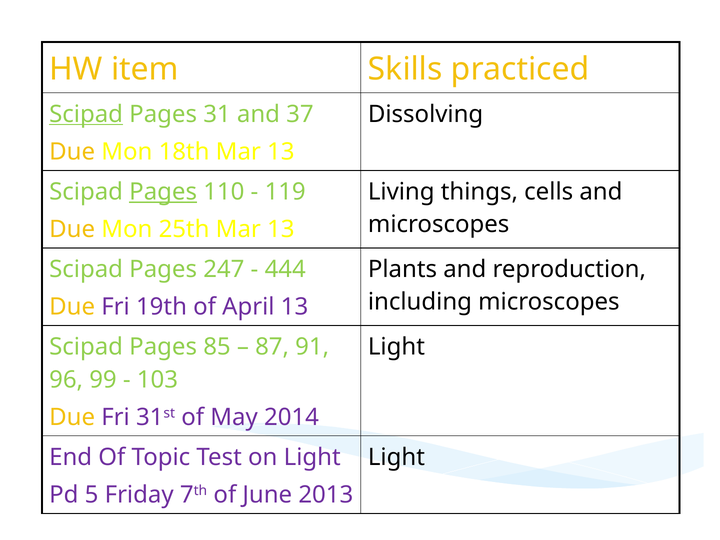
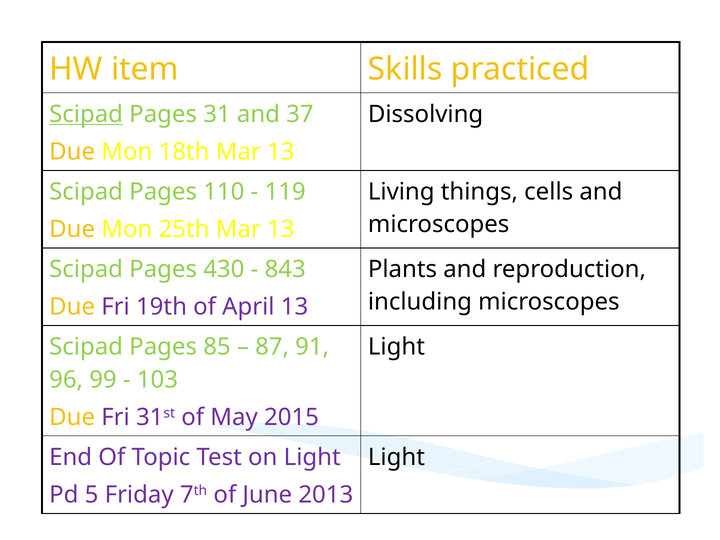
Pages underline: present -> none (163, 192)
247: 247 -> 430 (224, 269)
444: 444 -> 843 (285, 269)
2014: 2014 -> 2015 (291, 417)
